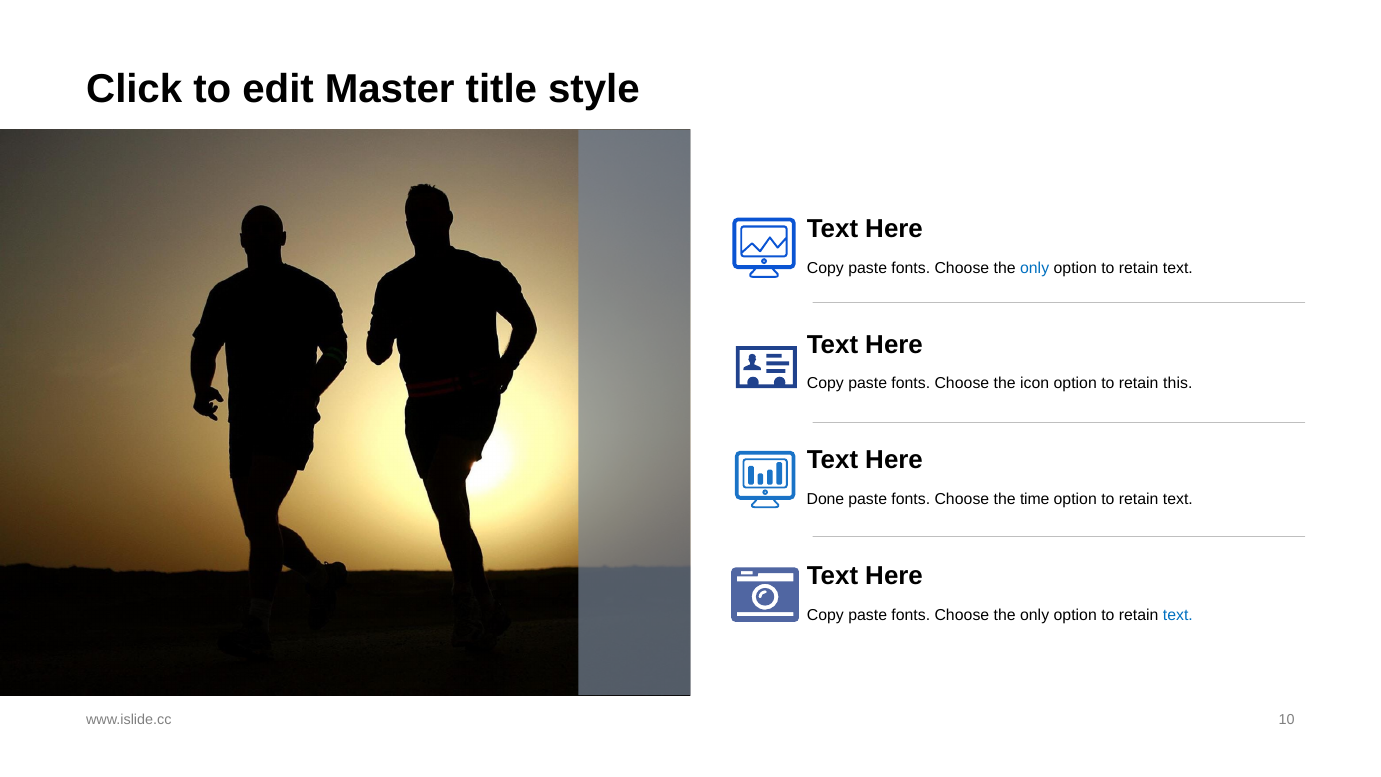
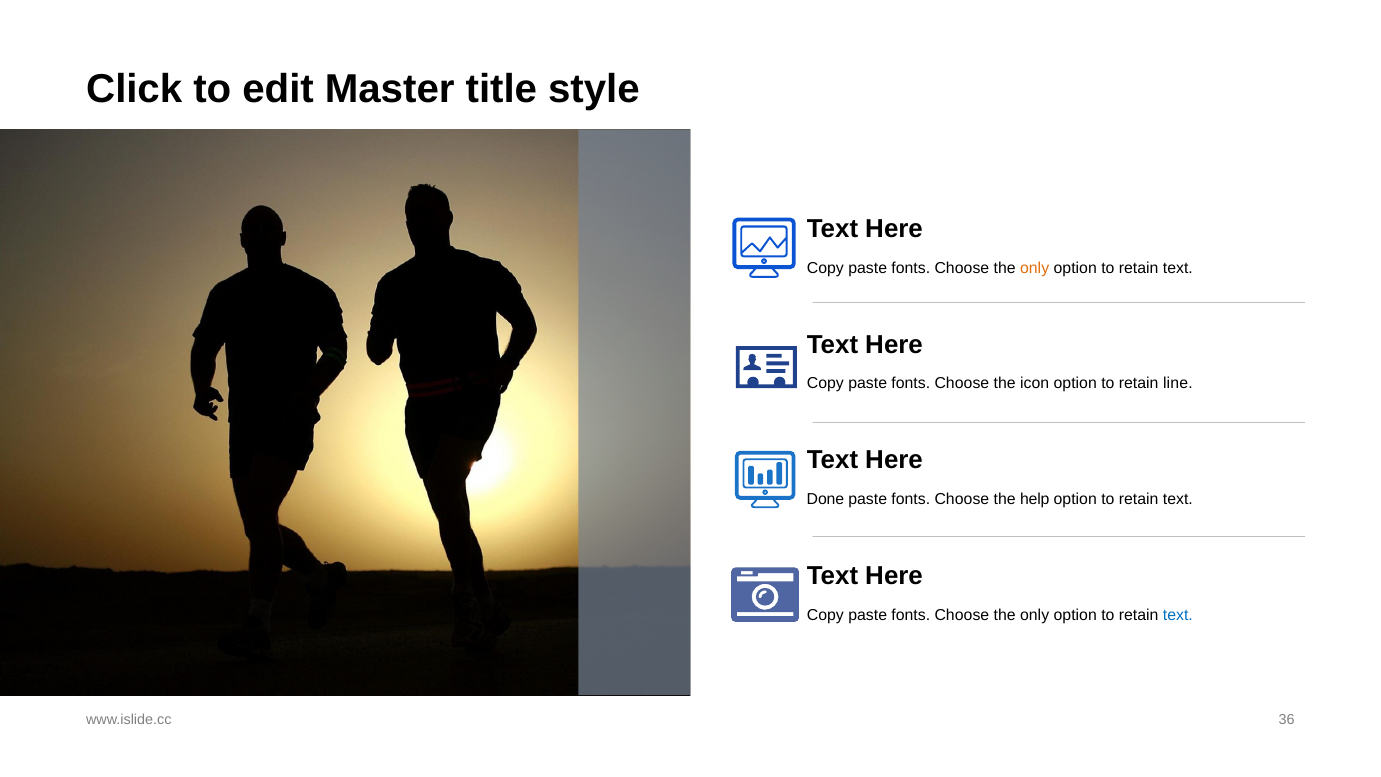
only colour: blue -> orange (1035, 268)
this: this -> line (1178, 384)
time: time -> help (1035, 499)
10: 10 -> 36 (1287, 719)
